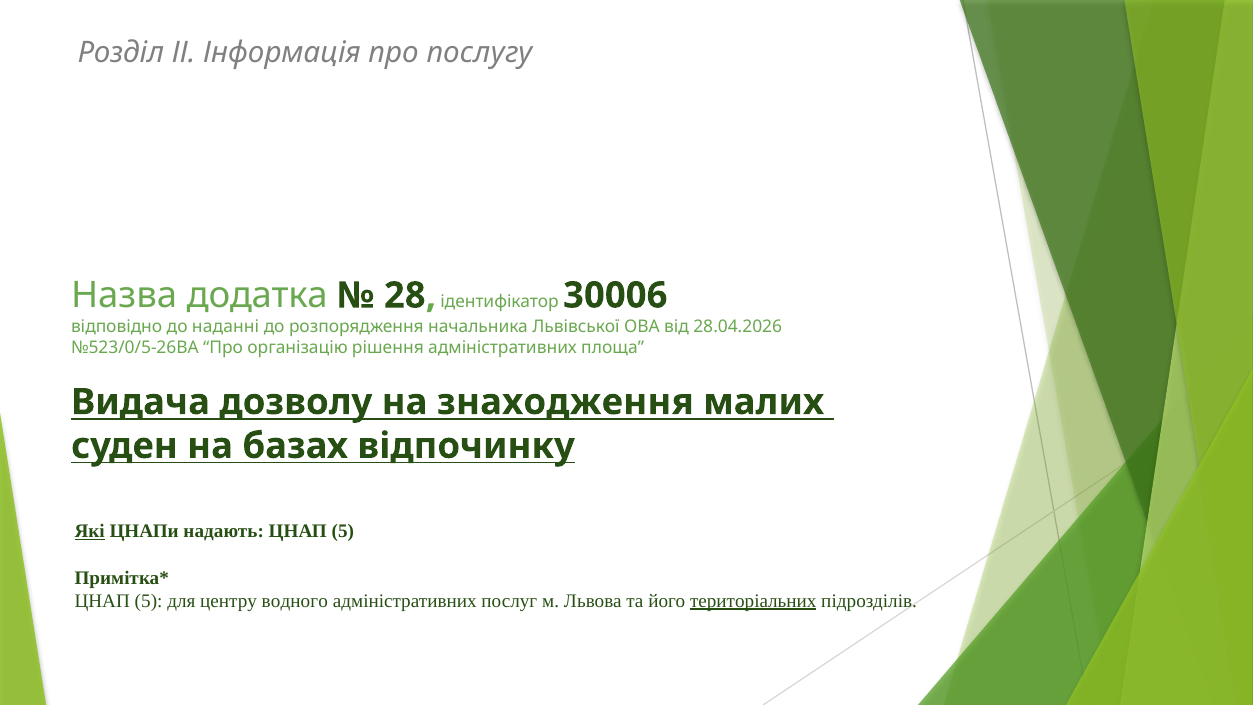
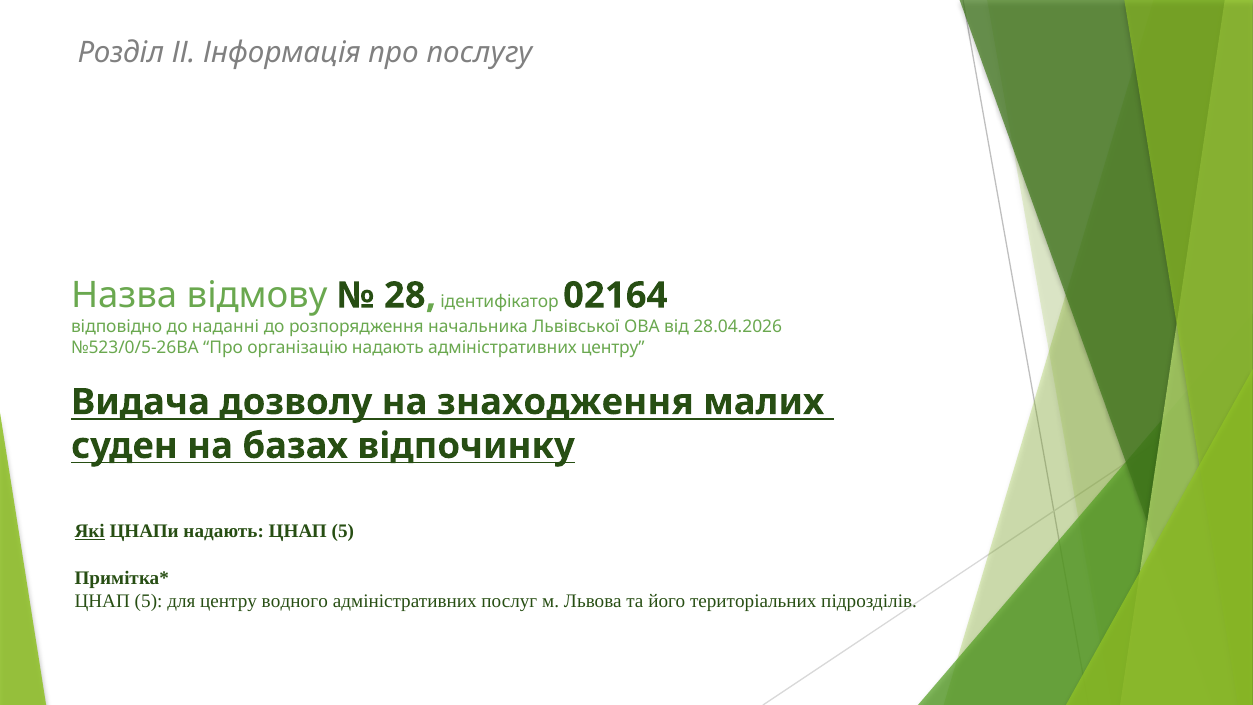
додатка: додатка -> відмову (257, 295)
30006: 30006 -> 02164 (615, 295)
організацію рішення: рішення -> надають (388, 347)
адміністративних площа: площа -> центру (613, 347)
територіальних underline: present -> none (753, 601)
